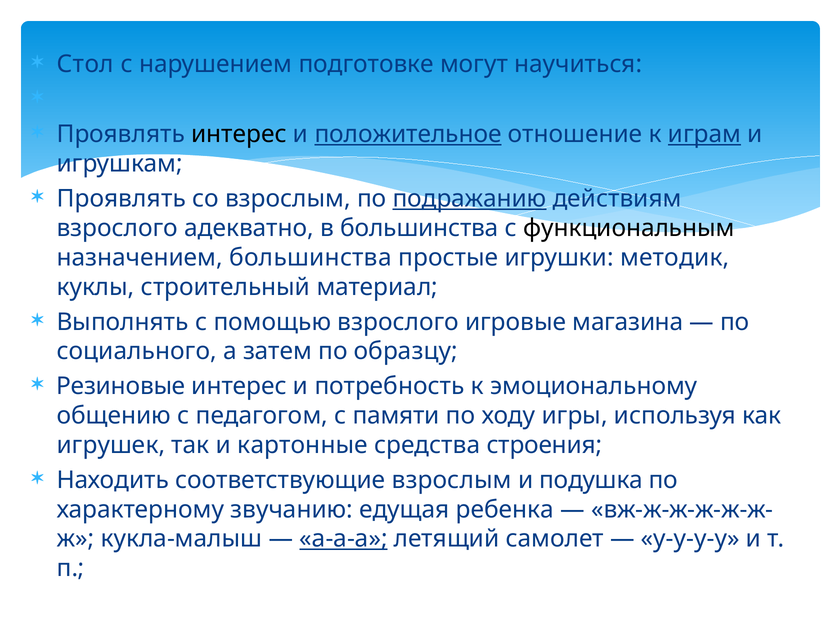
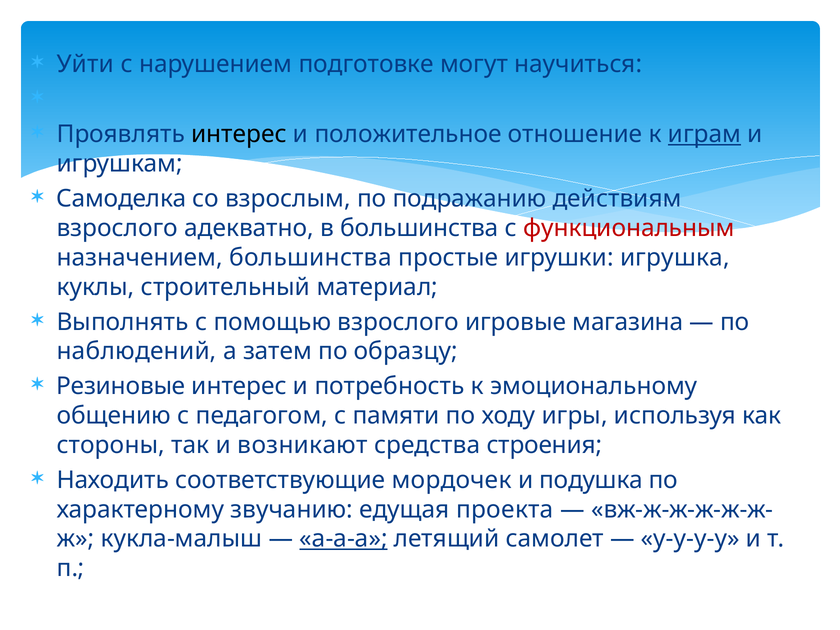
Стол: Стол -> Уйти (85, 64)
положительное underline: present -> none (408, 134)
Проявлять: Проявлять -> Самоделка (121, 199)
подражанию underline: present -> none (470, 199)
функциональным colour: black -> red (629, 228)
методик: методик -> игрушка (675, 258)
социального: социального -> наблюдений (137, 351)
игрушек: игрушек -> стороны (111, 445)
картонные: картонные -> возникают (303, 445)
соответствующие взрослым: взрослым -> мордочек (452, 480)
ребенка: ребенка -> проекта (505, 510)
